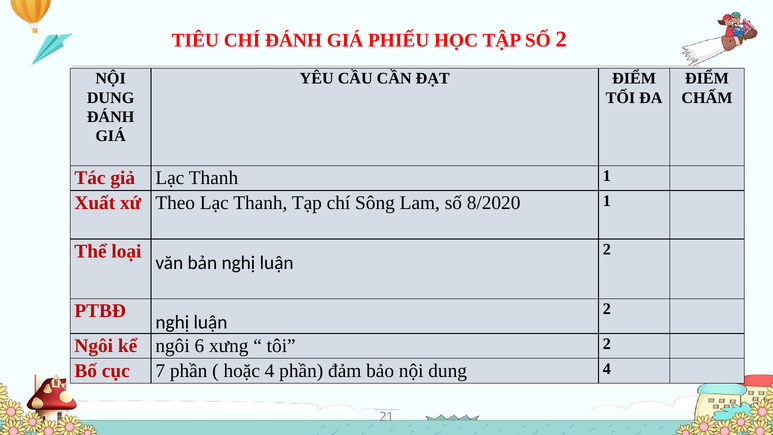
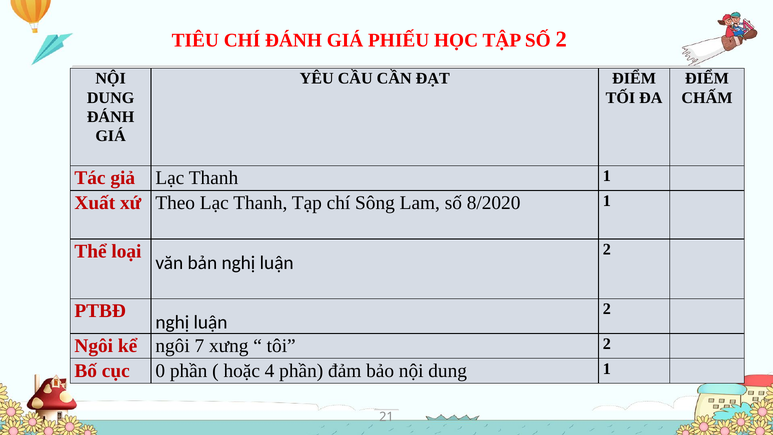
6: 6 -> 7 (199, 346)
7: 7 -> 0 (160, 371)
dung 4: 4 -> 1 (607, 369)
